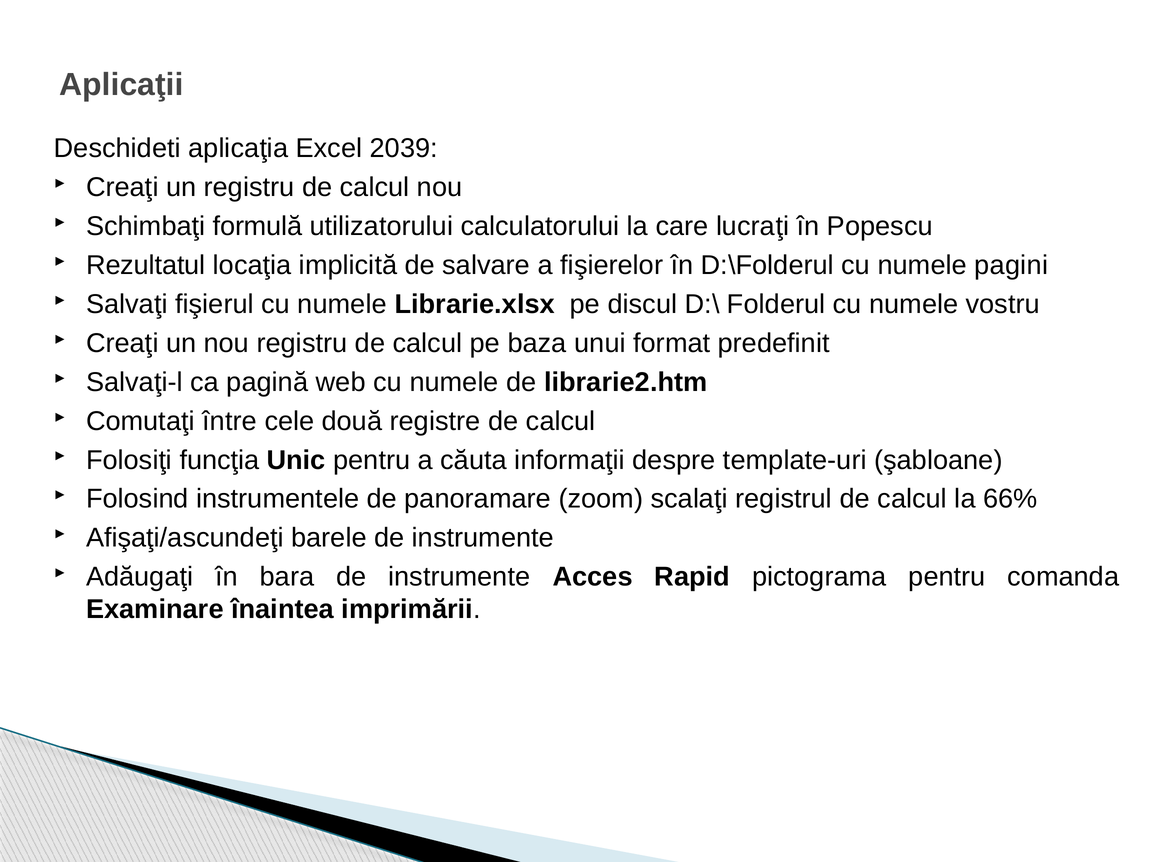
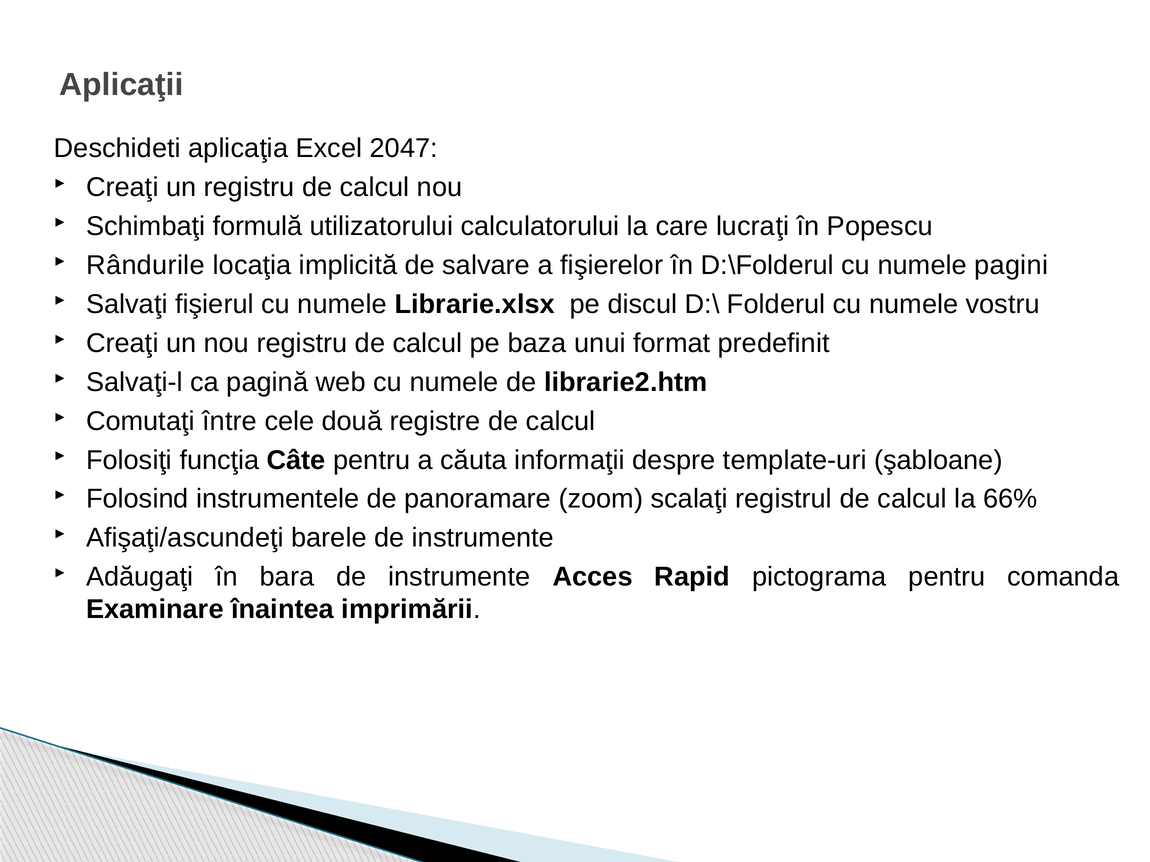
2039: 2039 -> 2047 (404, 148)
Rezultatul: Rezultatul -> Rândurile (146, 265)
Unic: Unic -> Câte (296, 460)
